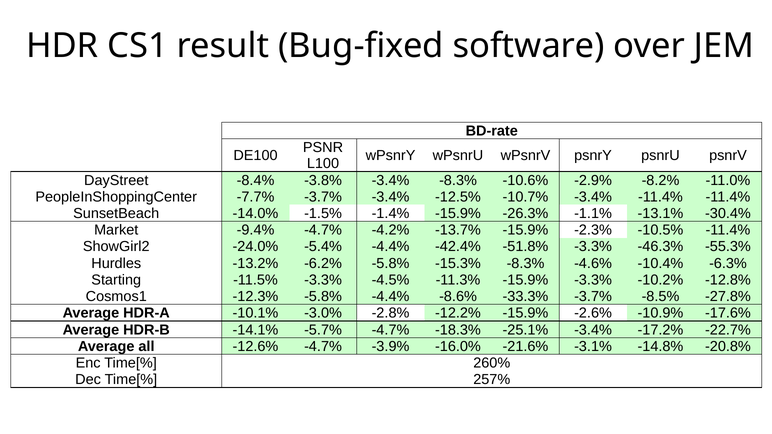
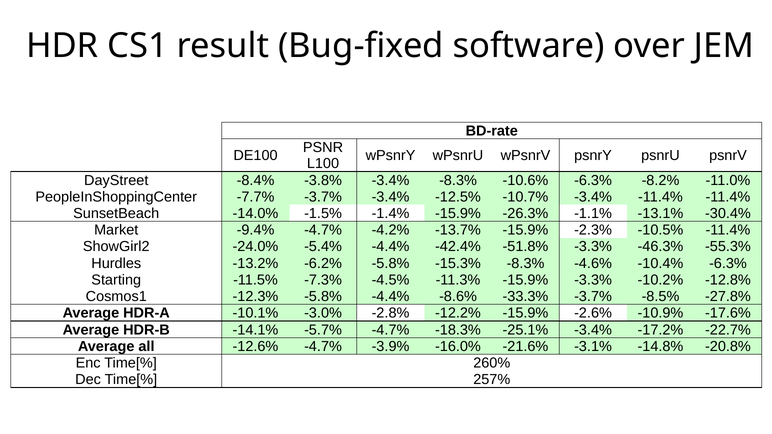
-10.6% -2.9%: -2.9% -> -6.3% (593, 180)
-11.5% -3.3%: -3.3% -> -7.3% (323, 280)
